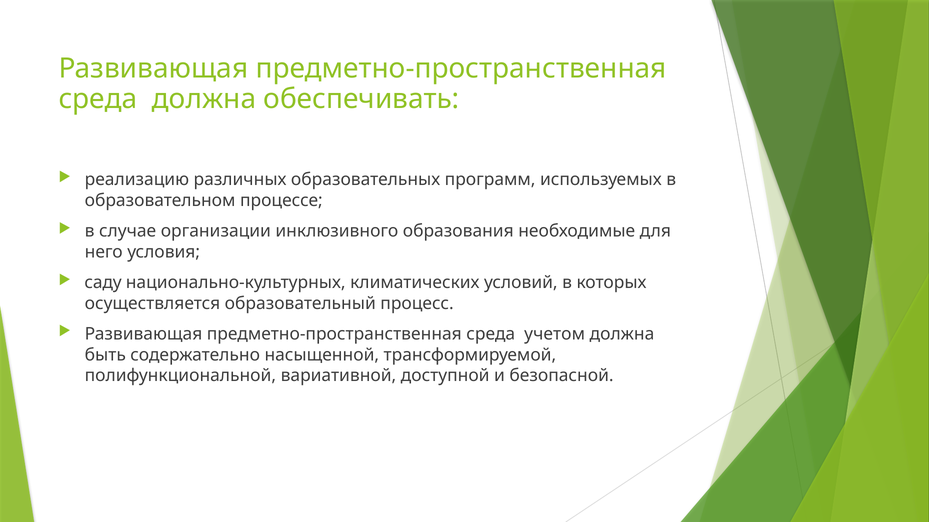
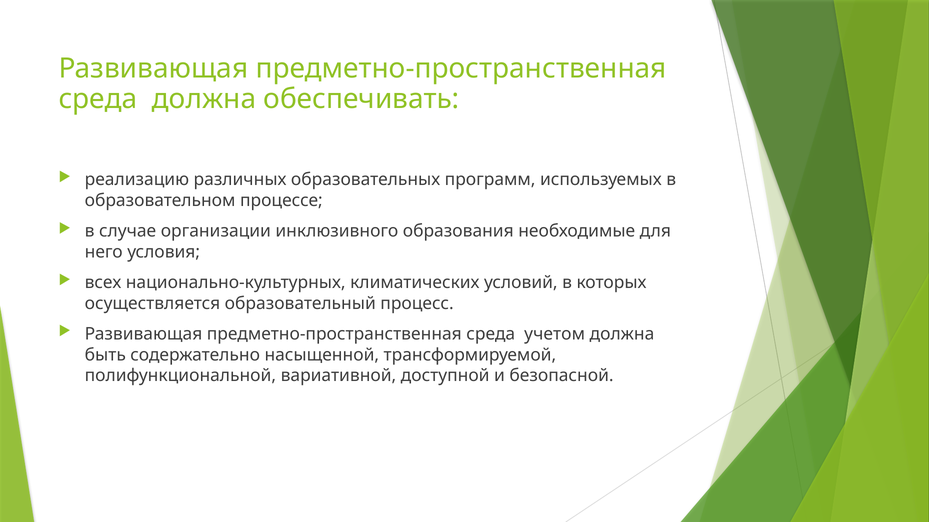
саду: саду -> всех (103, 283)
